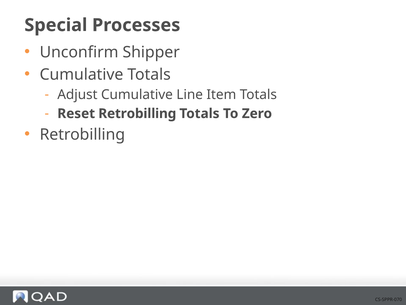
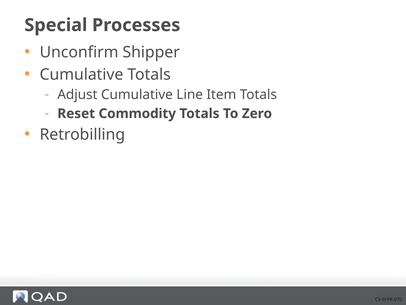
Reset Retrobilling: Retrobilling -> Commodity (137, 113)
